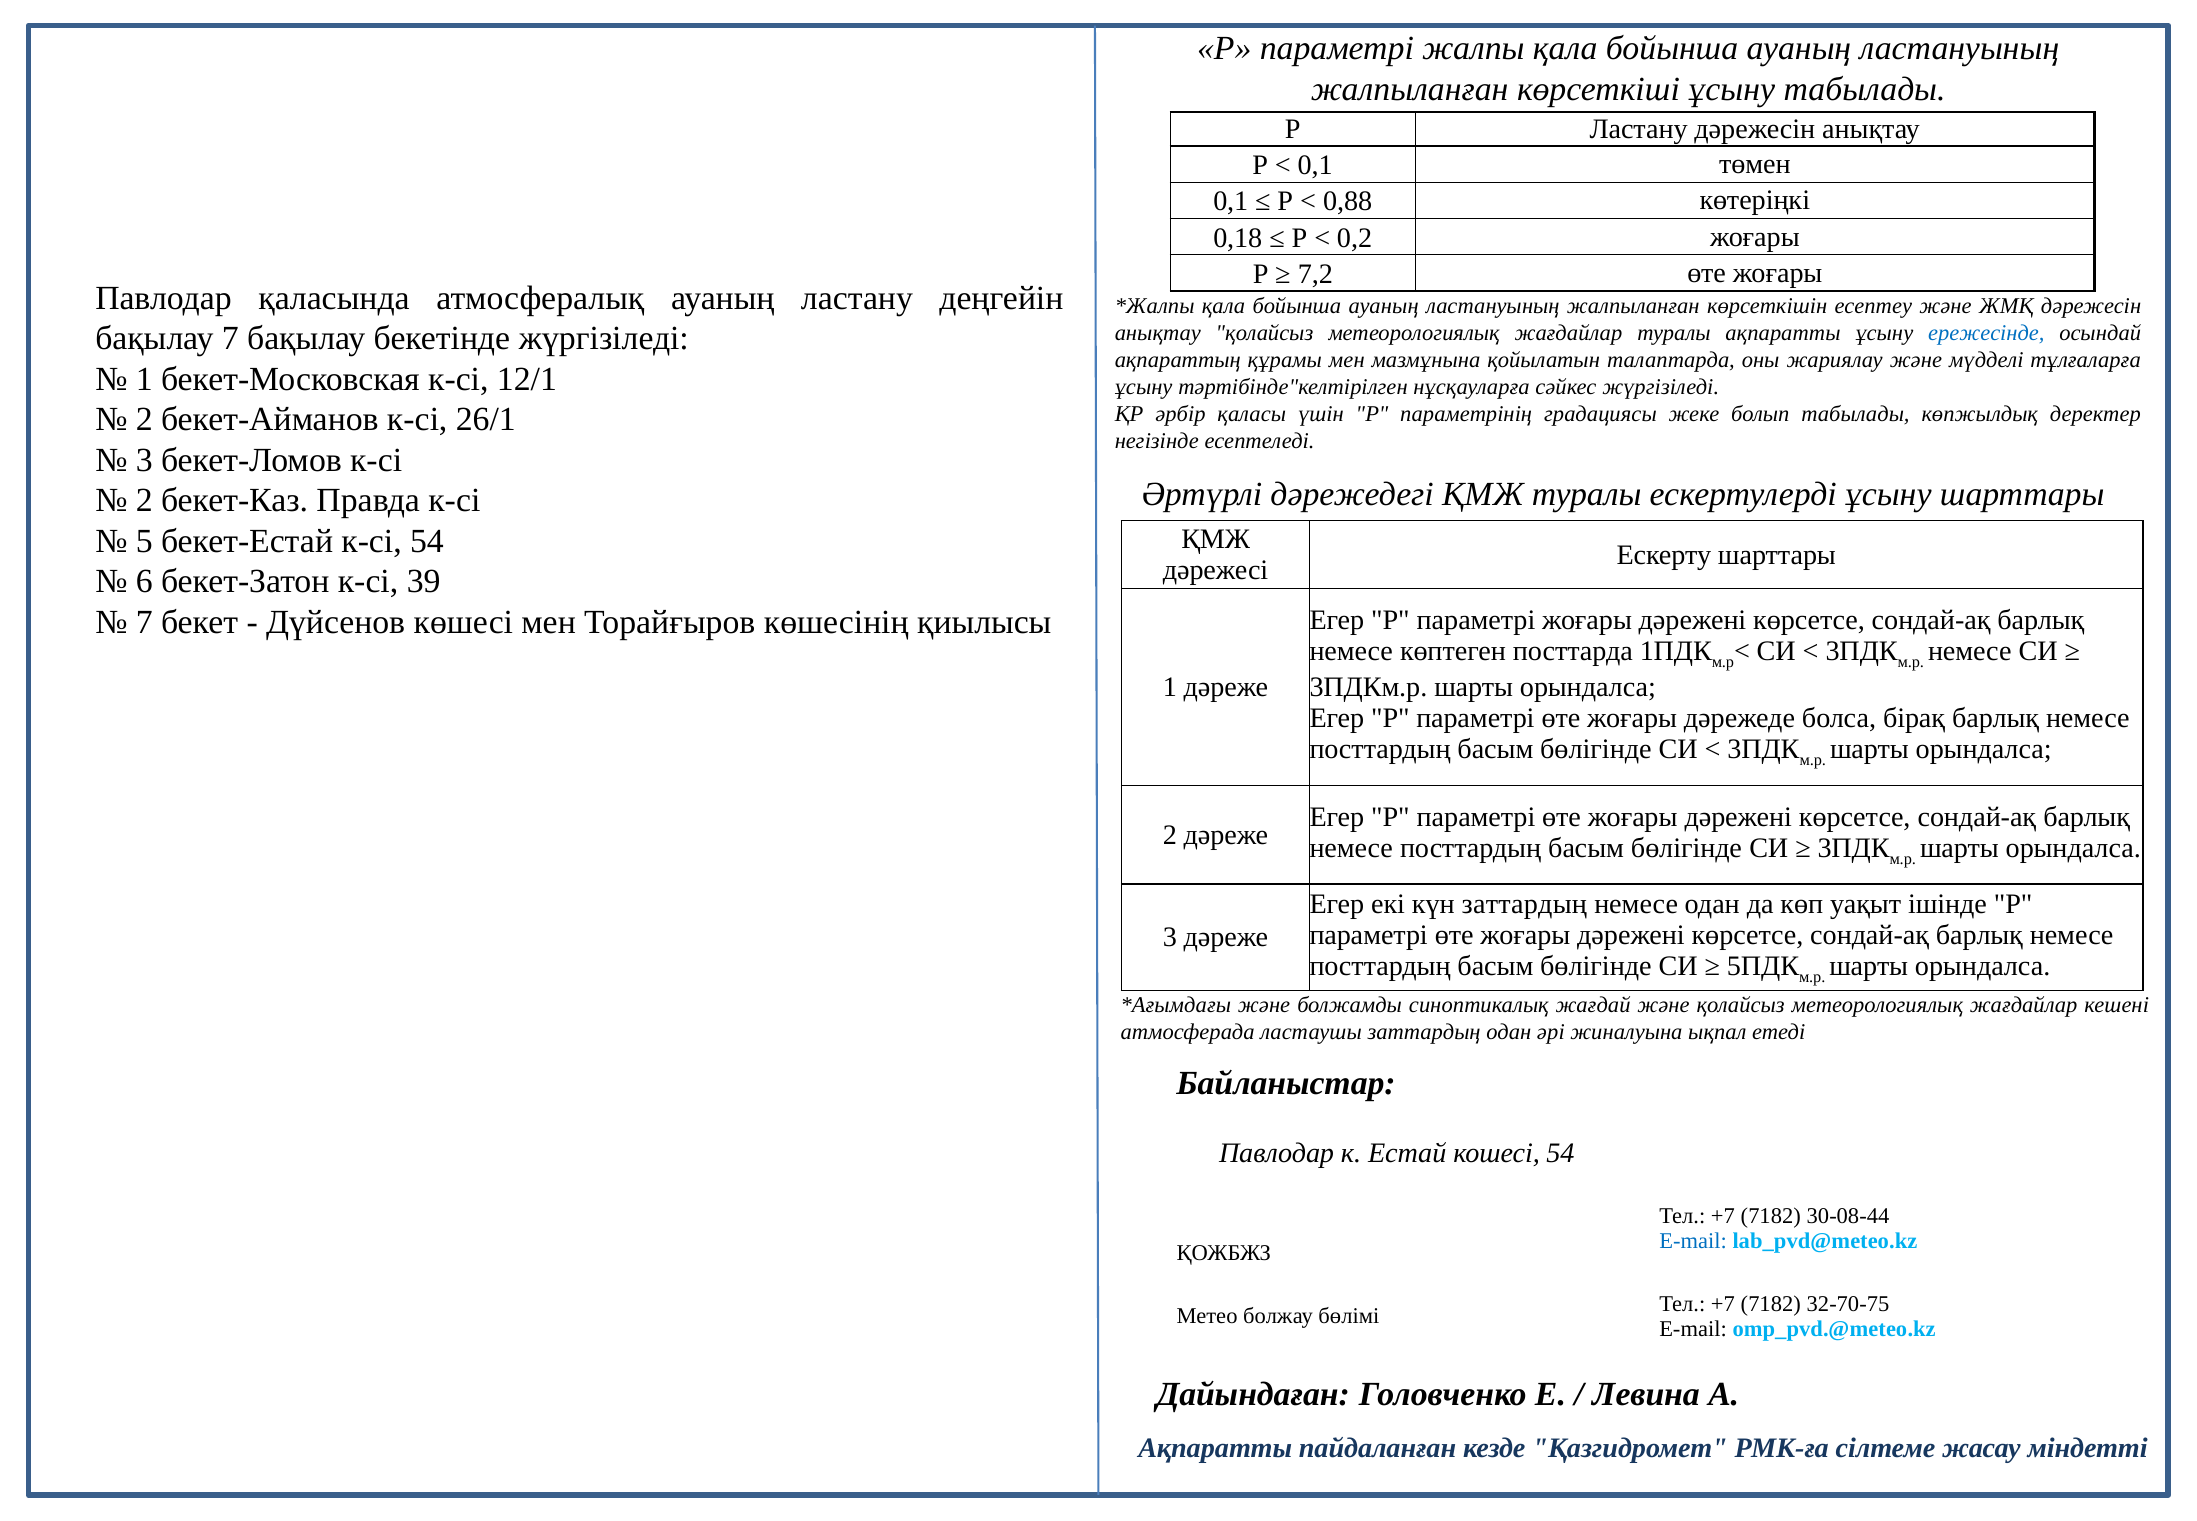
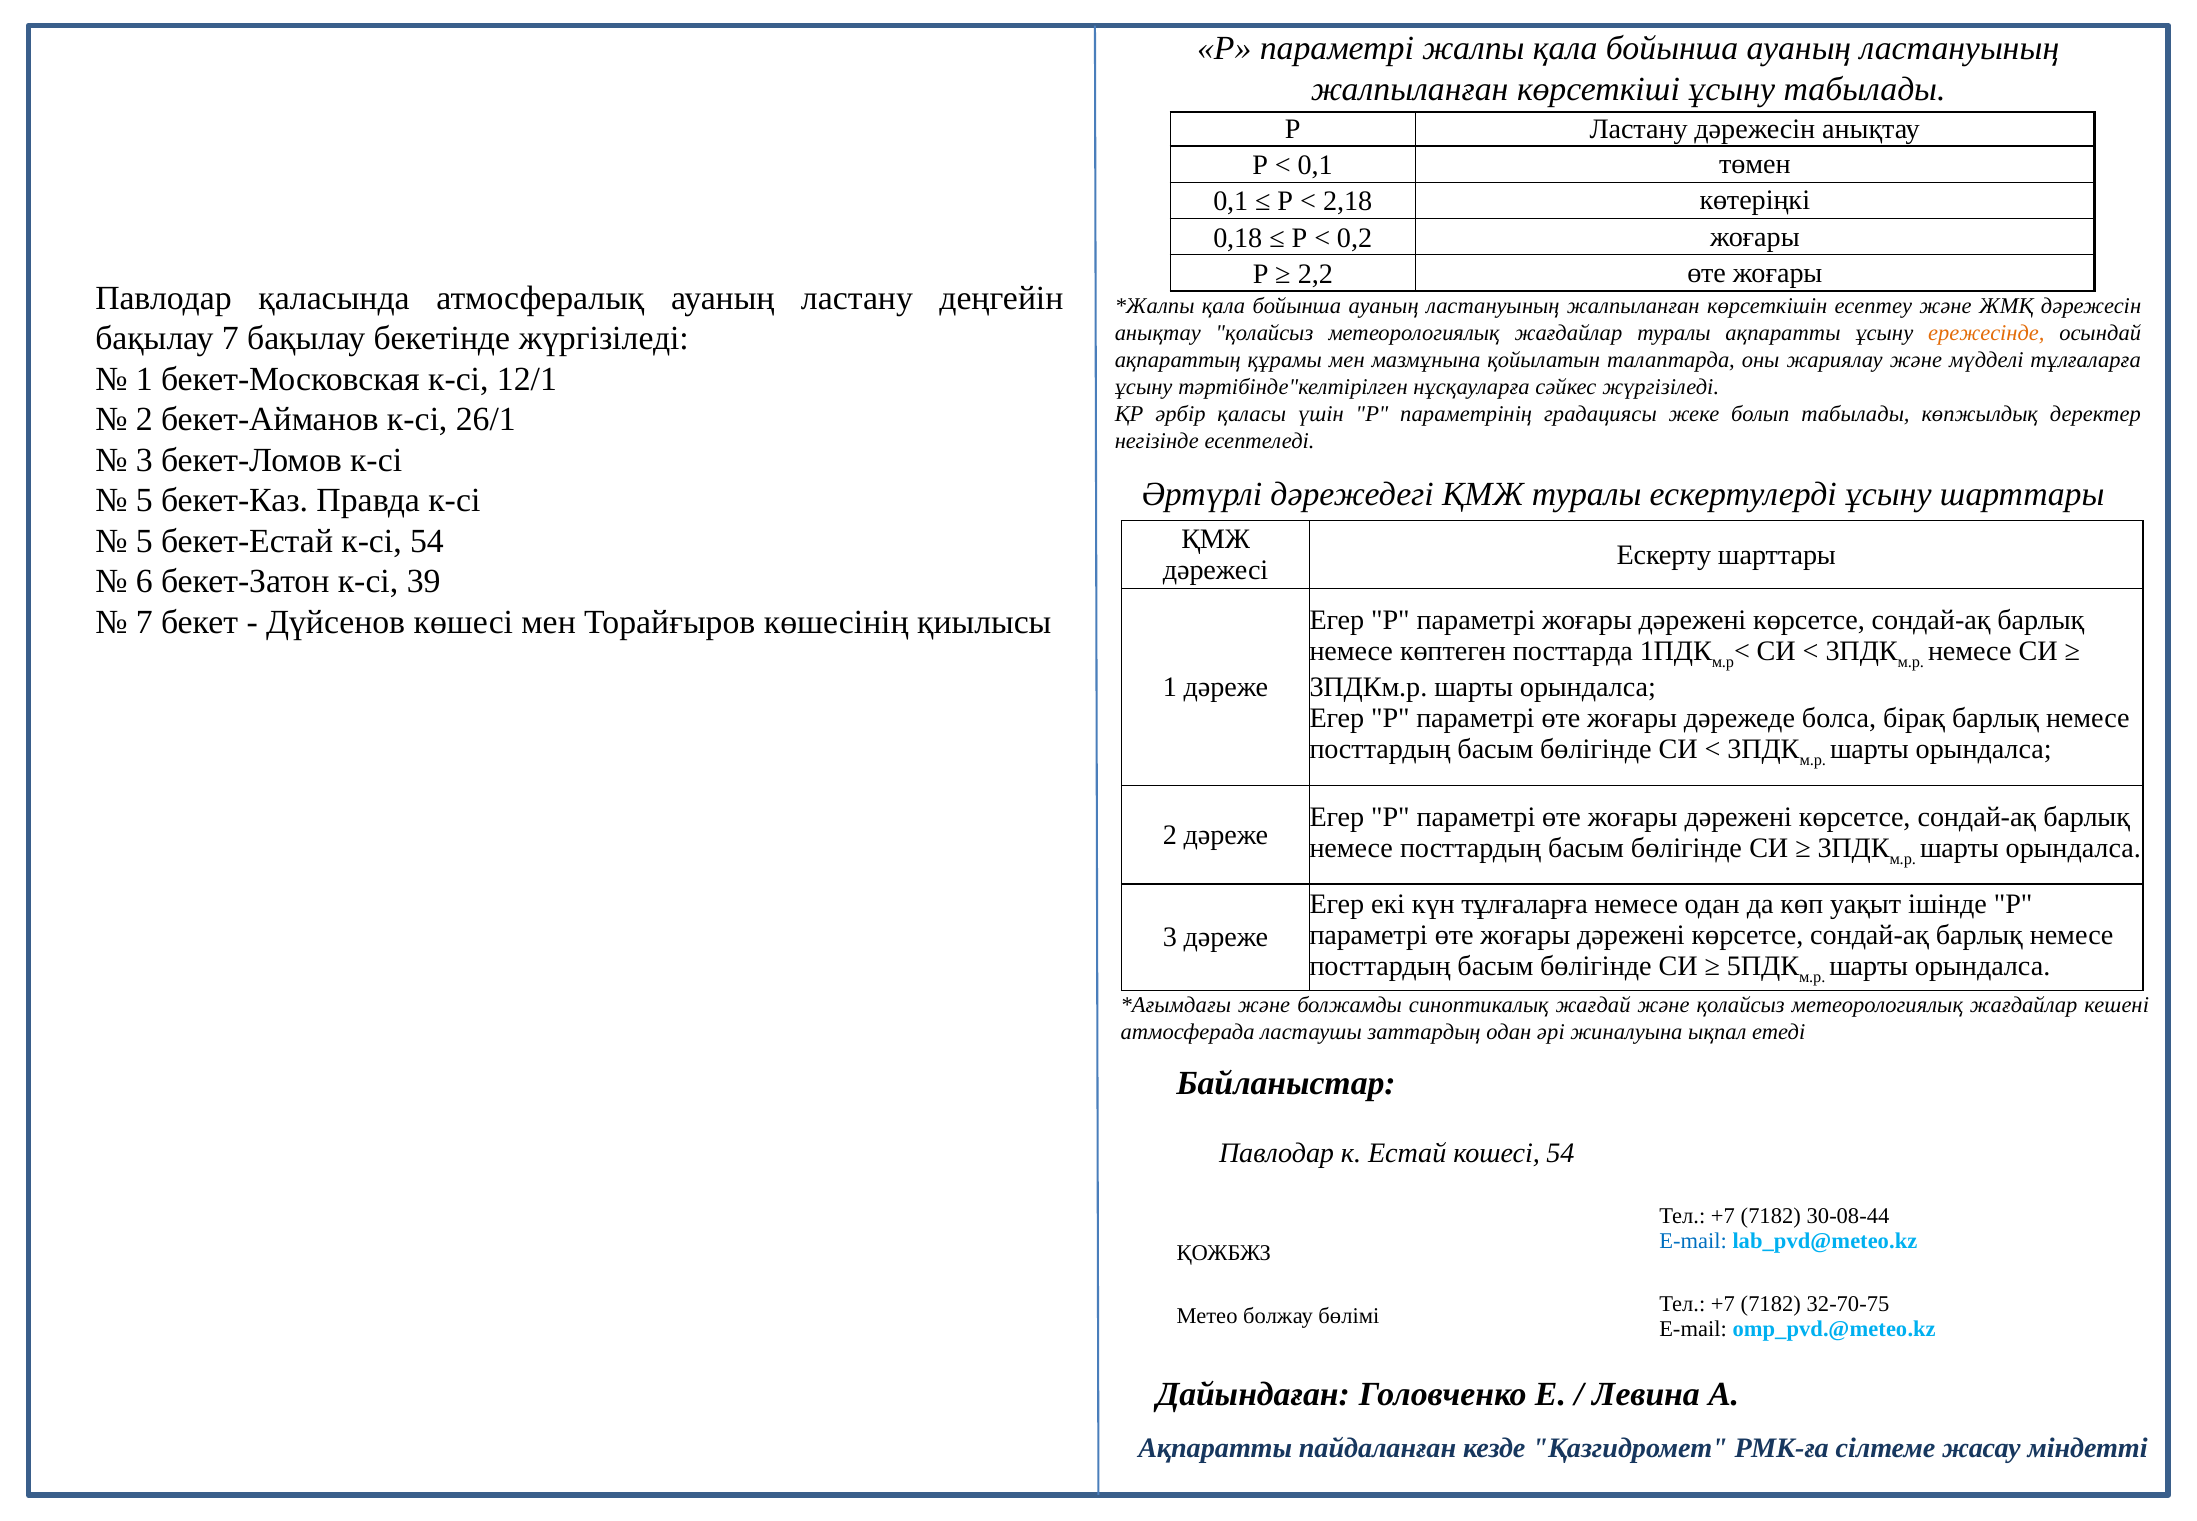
0,88: 0,88 -> 2,18 (1348, 202)
7,2: 7,2 -> 2,2 (1315, 274)
ережесінде colour: blue -> orange (1986, 333)
2: 2 -> 5 (144, 501)
күн заттардың: заттардың -> тұлғаларға (1525, 904)
